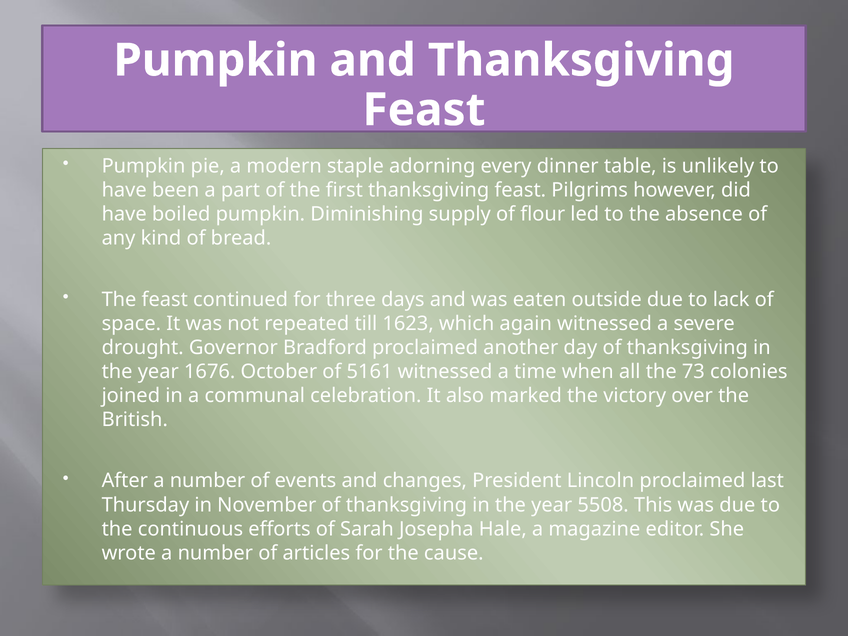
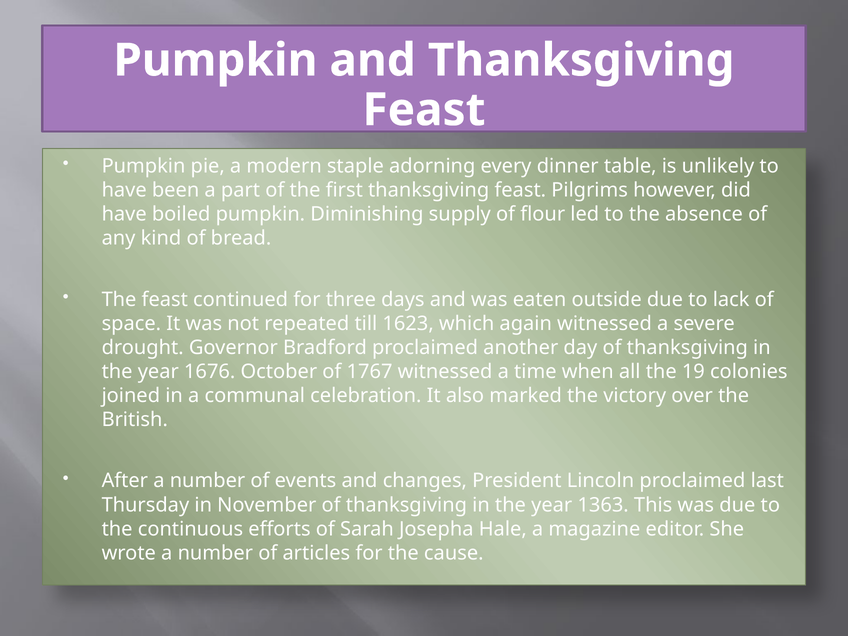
5161: 5161 -> 1767 (370, 372)
73: 73 -> 19 (693, 372)
5508: 5508 -> 1363 (603, 505)
